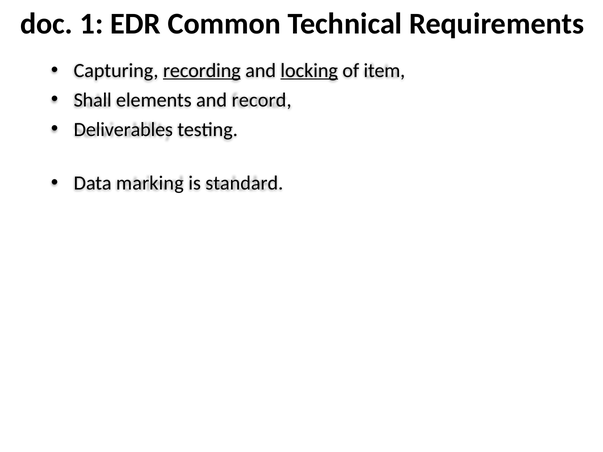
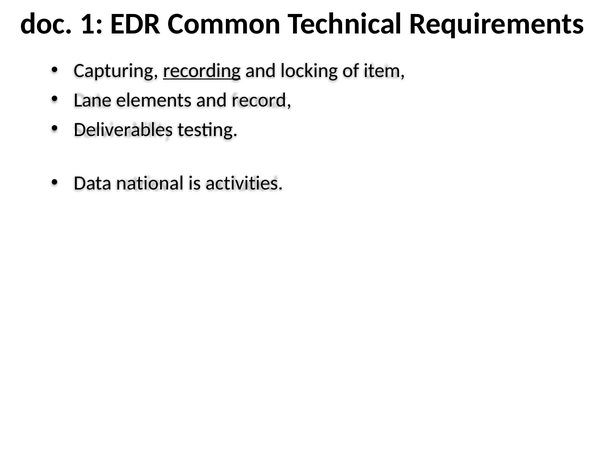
locking underline: present -> none (309, 71)
Shall: Shall -> Lane (93, 100)
marking: marking -> national (150, 183)
standard: standard -> activities (244, 183)
